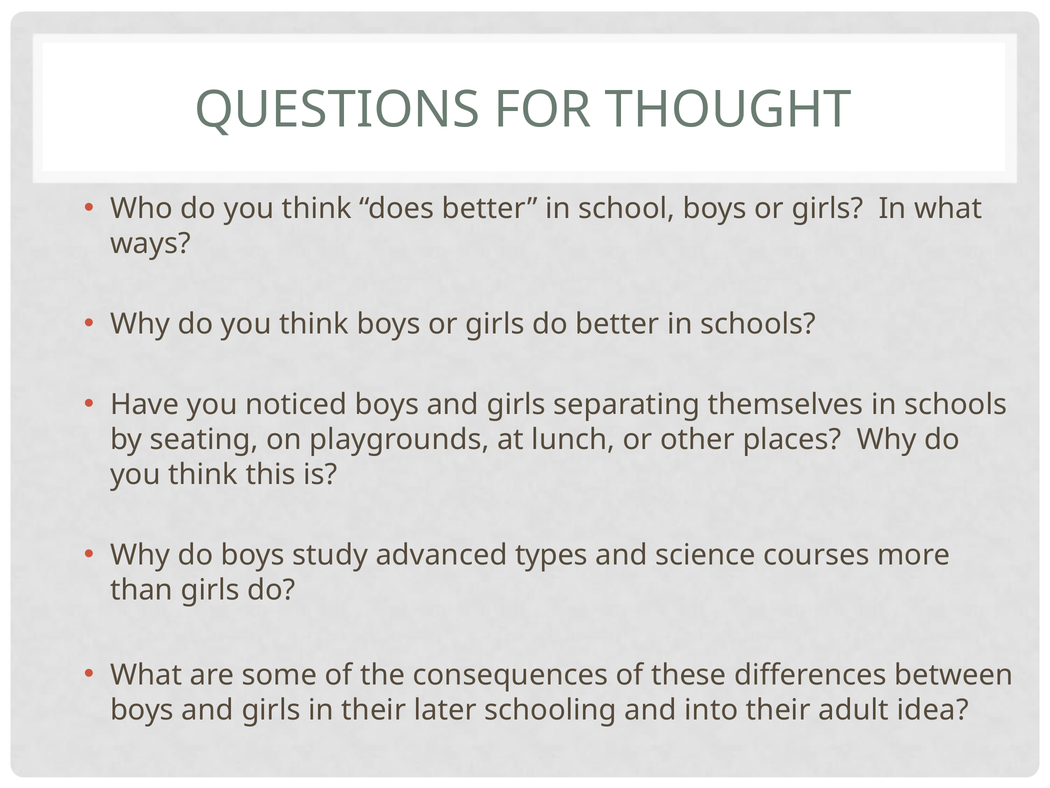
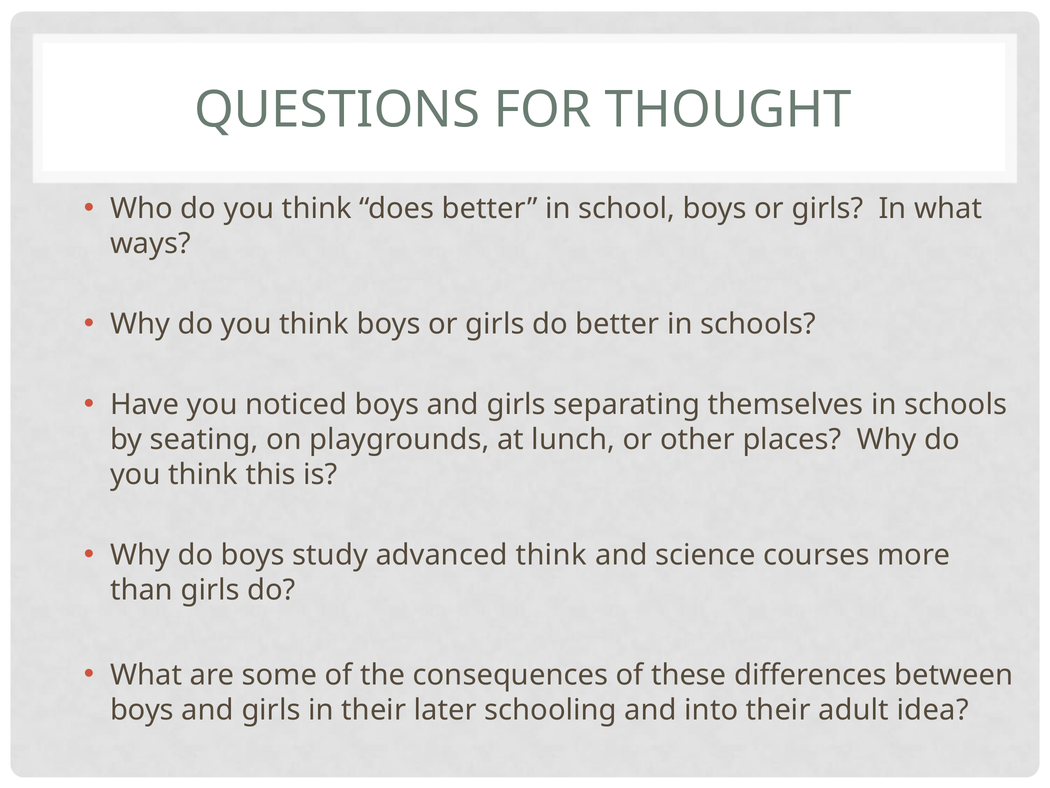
advanced types: types -> think (551, 555)
